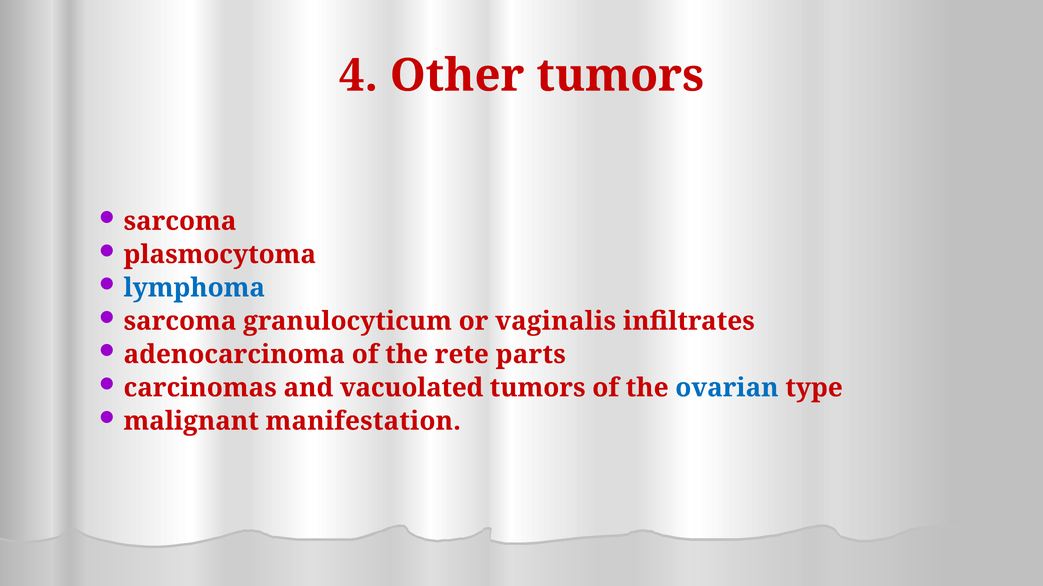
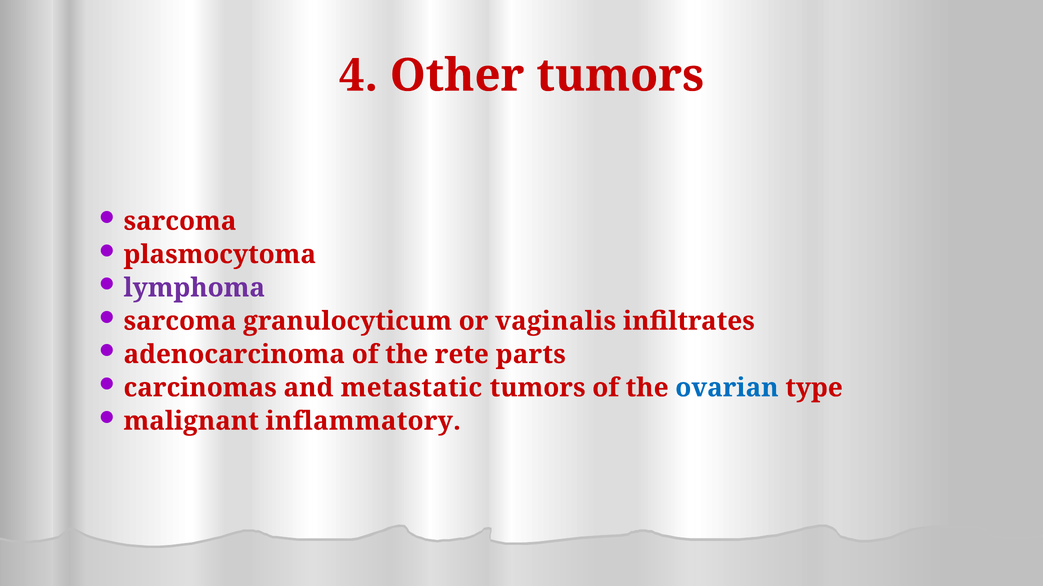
lymphoma colour: blue -> purple (194, 288)
vacuolated: vacuolated -> metastatic (411, 388)
manifestation: manifestation -> inflammatory (363, 422)
